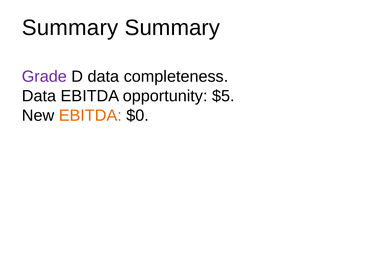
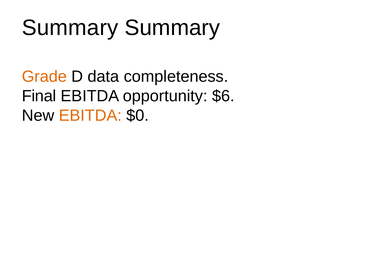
Grade colour: purple -> orange (44, 77)
Data: Data -> Final (39, 96)
$5: $5 -> $6 (223, 96)
